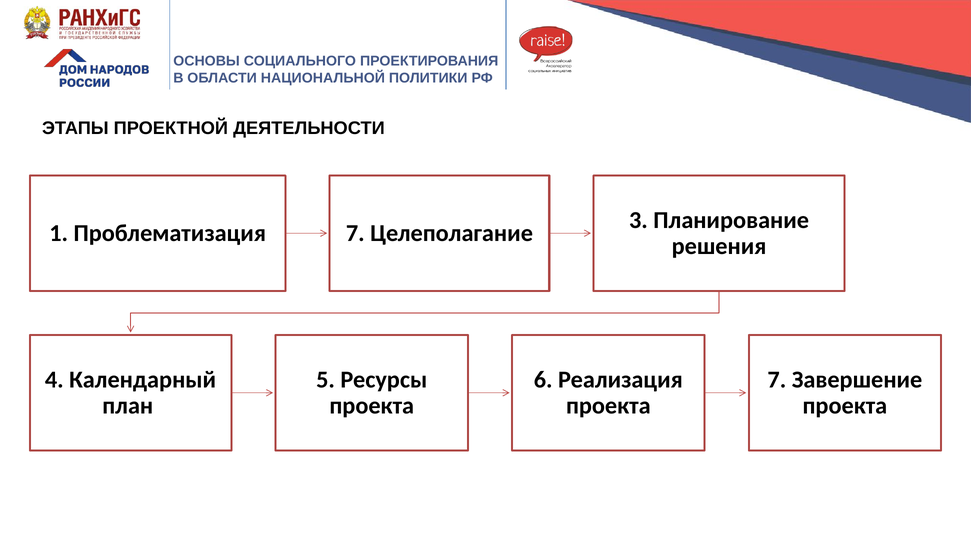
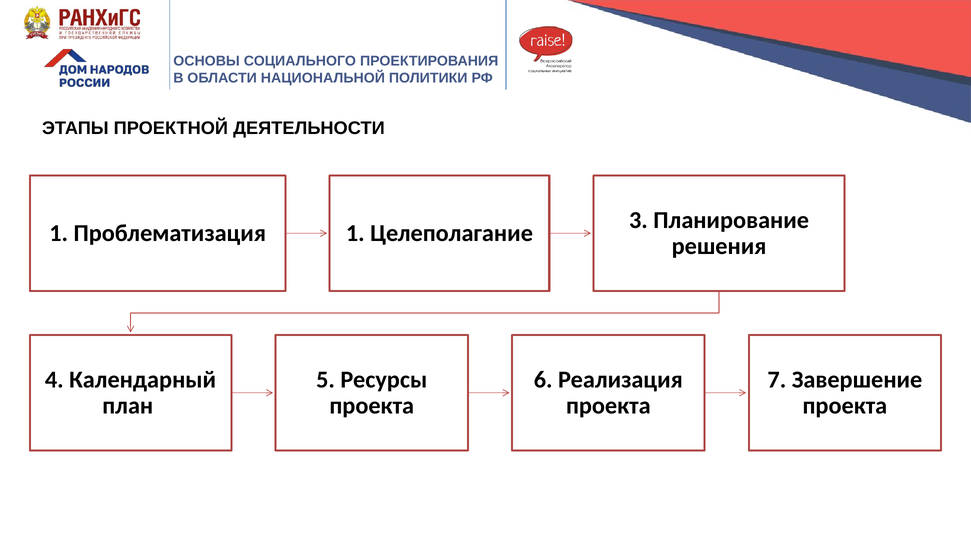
Проблематизация 7: 7 -> 1 (355, 233)
